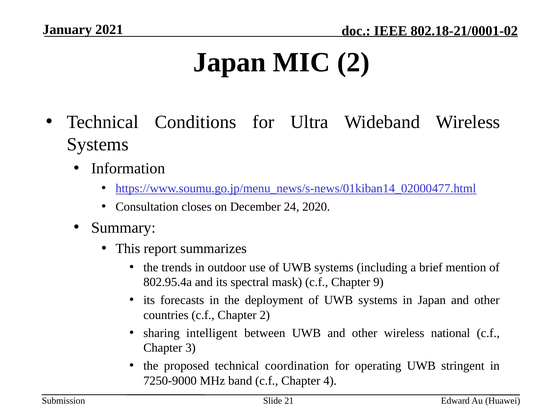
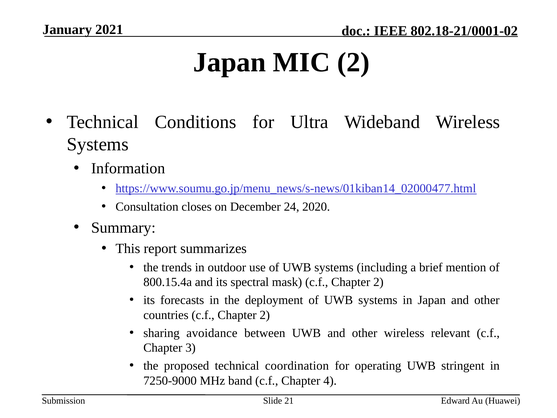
802.95.4a: 802.95.4a -> 800.15.4a (168, 282)
mask c.f Chapter 9: 9 -> 2 (378, 282)
intelligent: intelligent -> avoidance (212, 333)
national: national -> relevant (451, 333)
